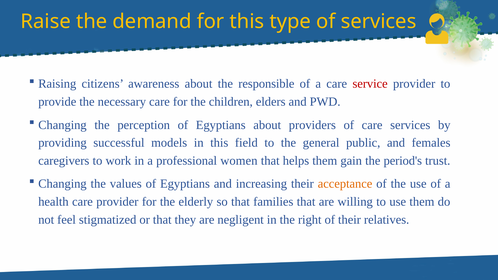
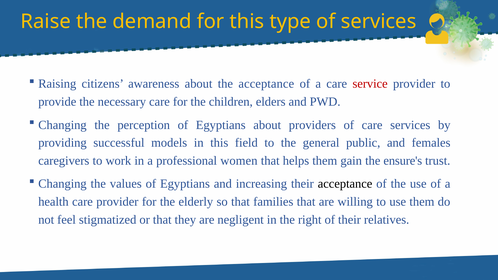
the responsible: responsible -> acceptance (266, 84)
period's: period's -> ensure's (403, 161)
acceptance colour: orange -> black (345, 184)
